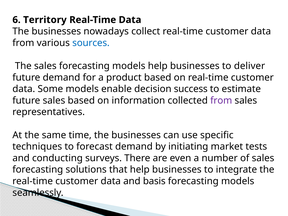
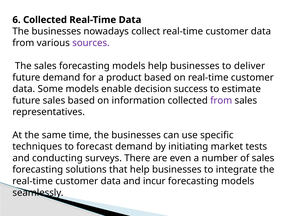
6 Territory: Territory -> Collected (45, 20)
sources colour: blue -> purple (91, 43)
basis: basis -> incur (154, 181)
